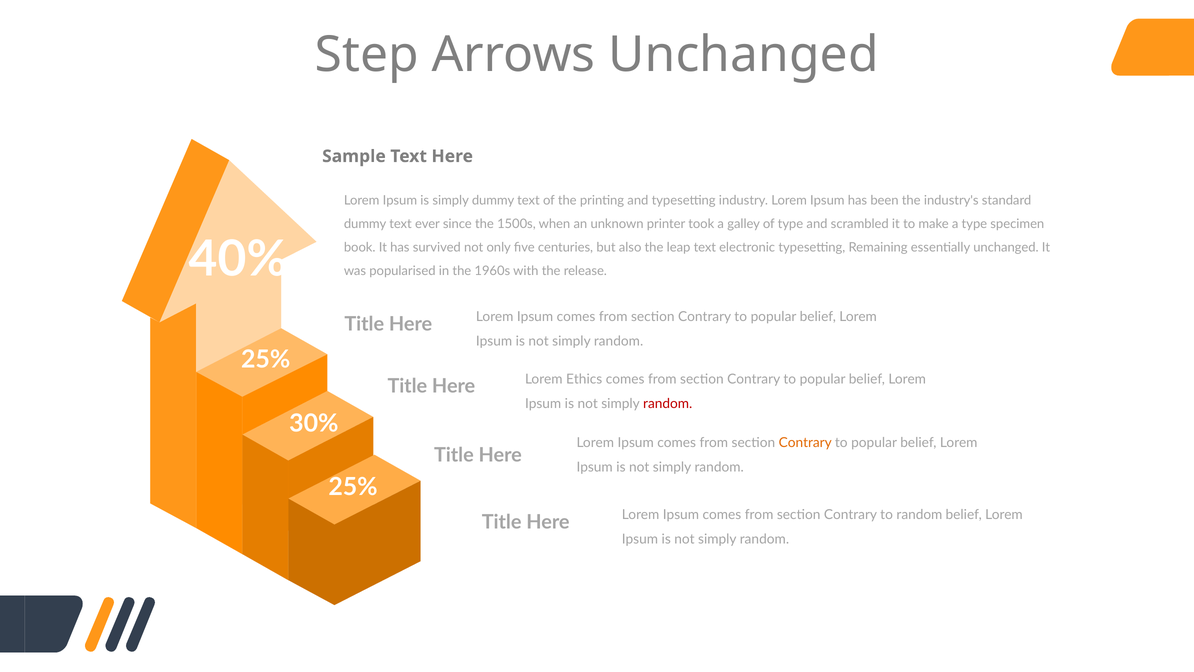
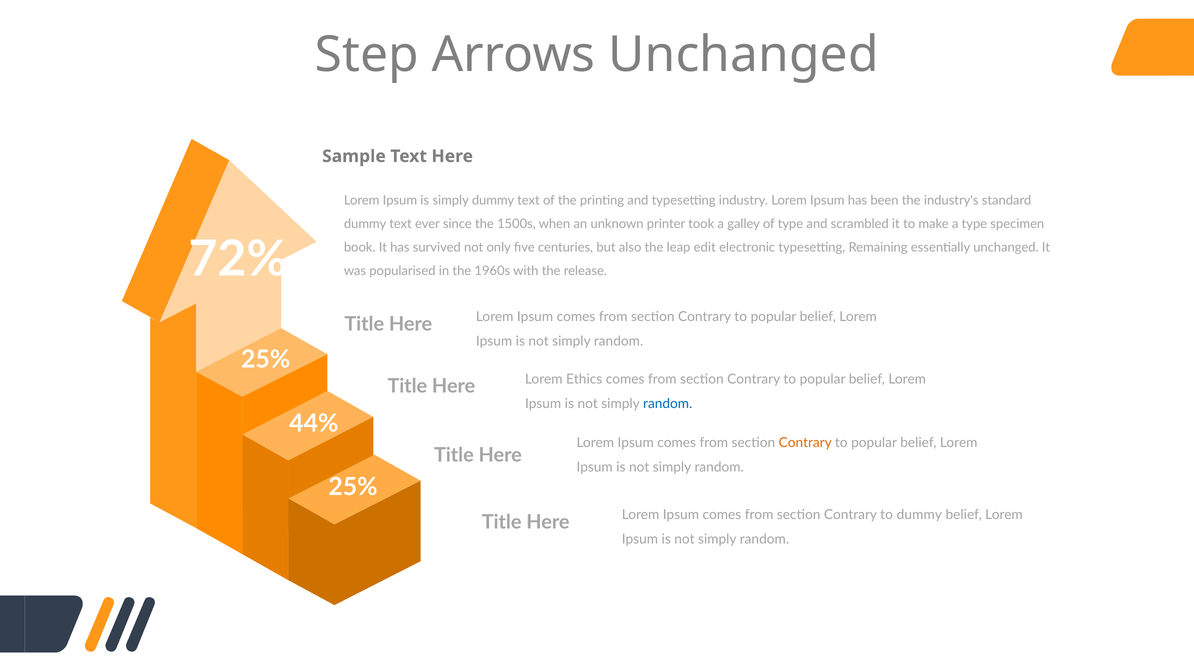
40%: 40% -> 72% (238, 259)
leap text: text -> edit (705, 247)
random colour: red -> blue (668, 403)
30%: 30% -> 44% (314, 423)
to random: random -> dummy (919, 515)
